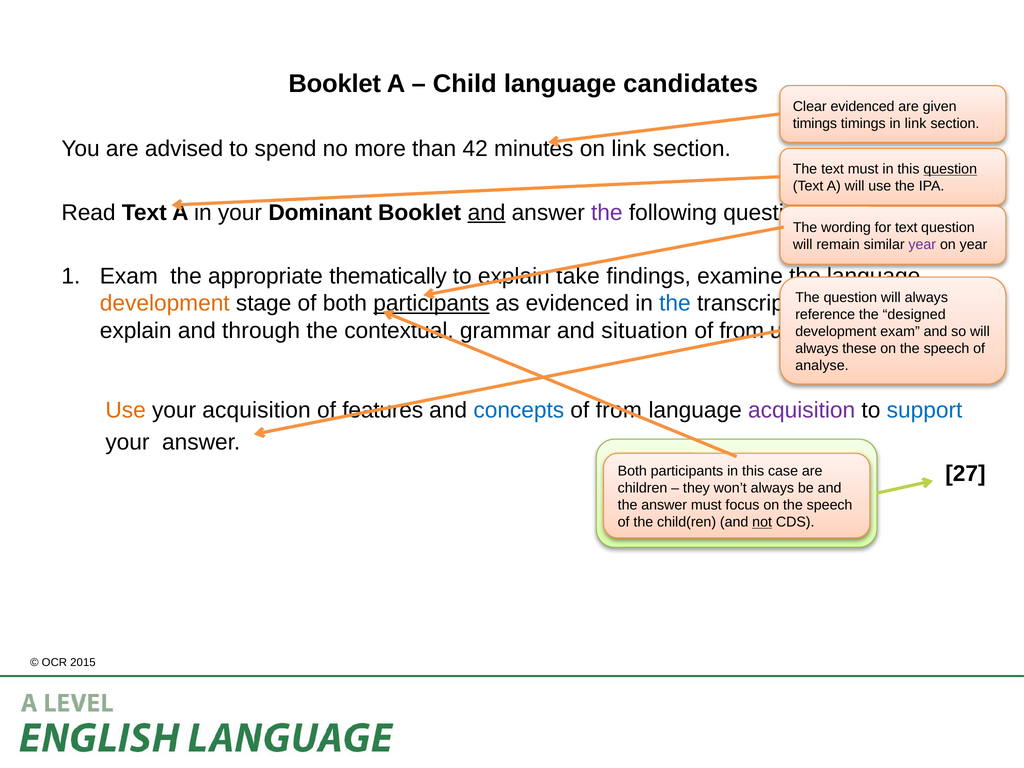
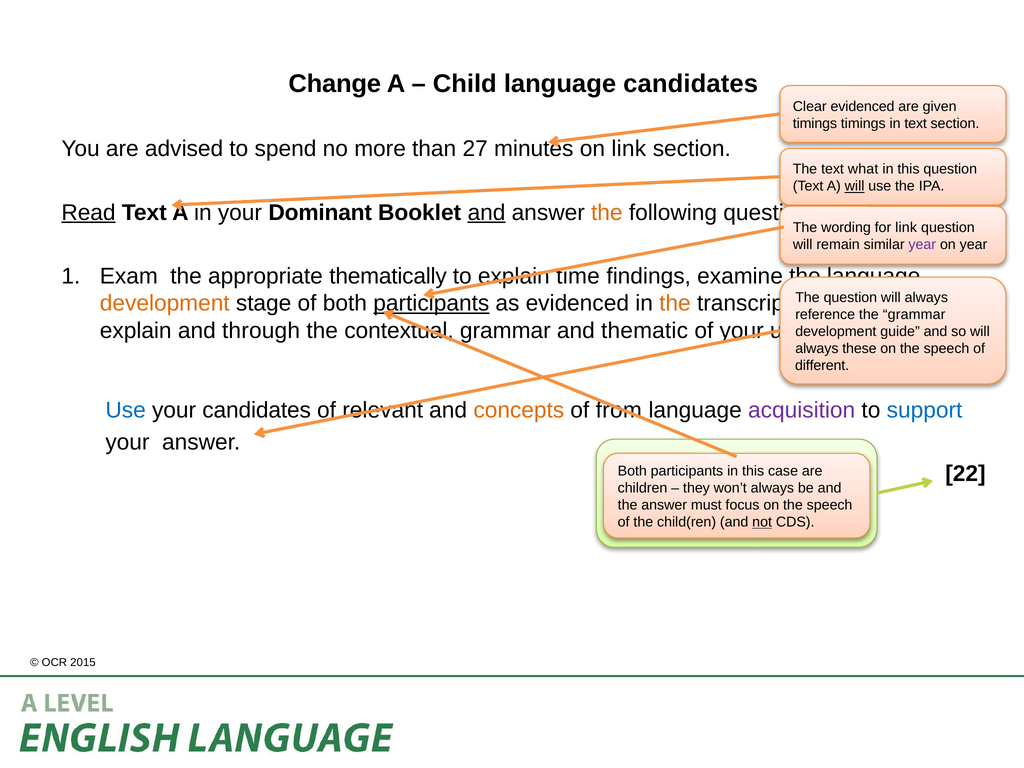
Booklet: Booklet -> Change (335, 84)
in link: link -> text (916, 124)
42: 42 -> 27 (475, 149)
text must: must -> what (863, 169)
question underline: present -> none (950, 169)
will underline: none -> present (855, 186)
Read underline: none -> present (89, 213)
the colour: purple -> orange (607, 213)
for text: text -> link (906, 228)
take: take -> time (578, 276)
the colour: blue -> orange (675, 303)
designed: designed -> grammar (914, 314)
situation: situation -> thematic (645, 331)
from: from -> your (742, 331)
exam: exam -> guide (900, 332)
analyse: analyse -> different (822, 366)
Use colour: orange -> blue (126, 410)
your acquisition: acquisition -> candidates (257, 410)
features: features -> relevant (383, 410)
concepts colour: blue -> orange (519, 410)
27: 27 -> 22 (965, 474)
